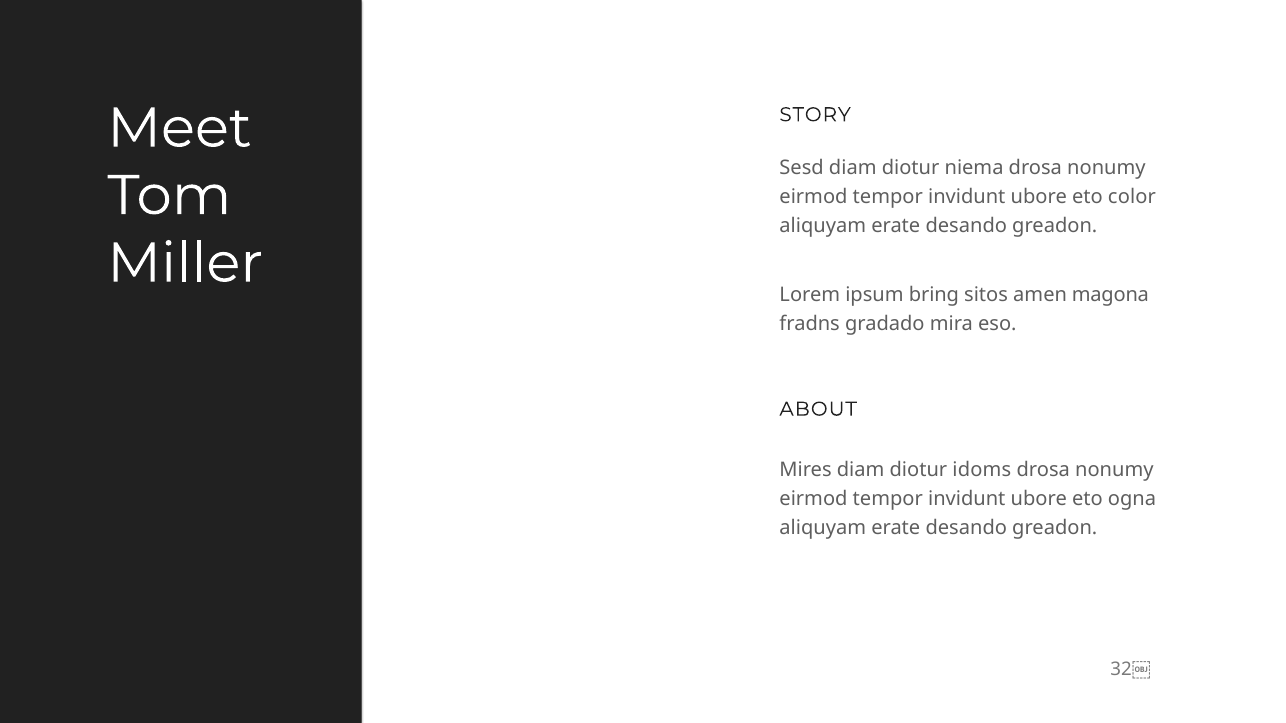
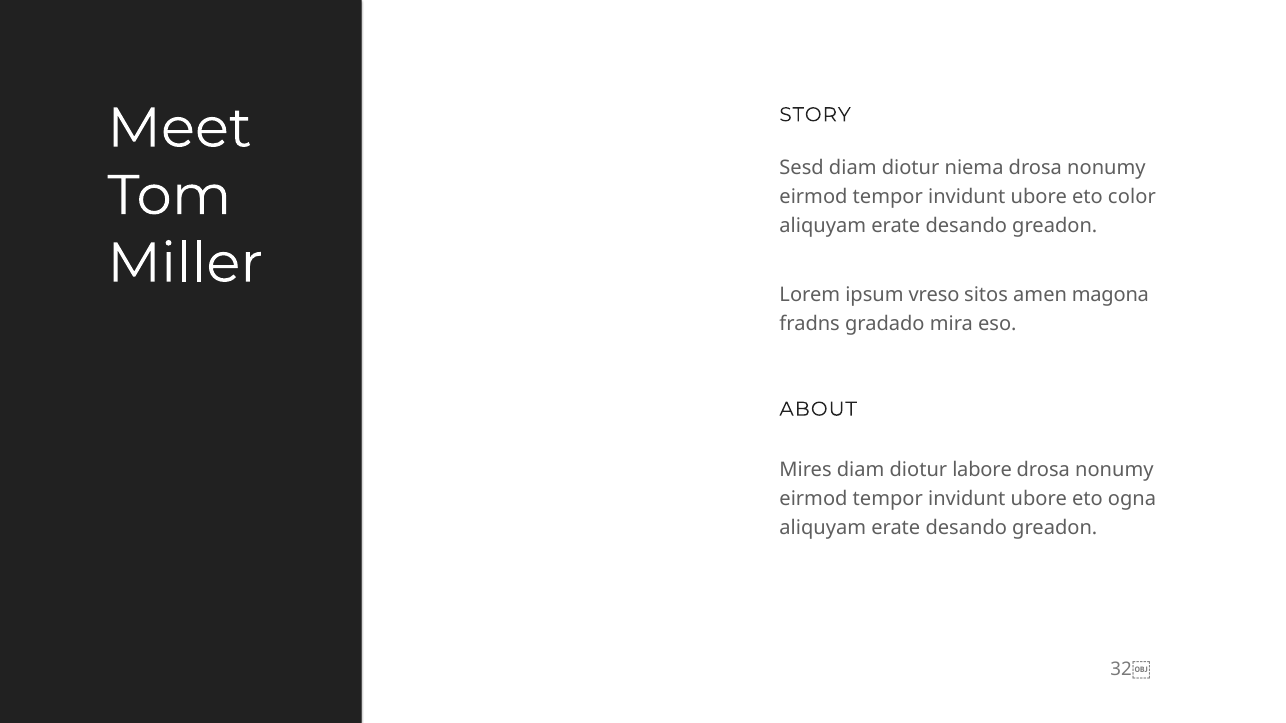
bring: bring -> vreso (934, 295)
idoms: idoms -> labore (982, 470)
